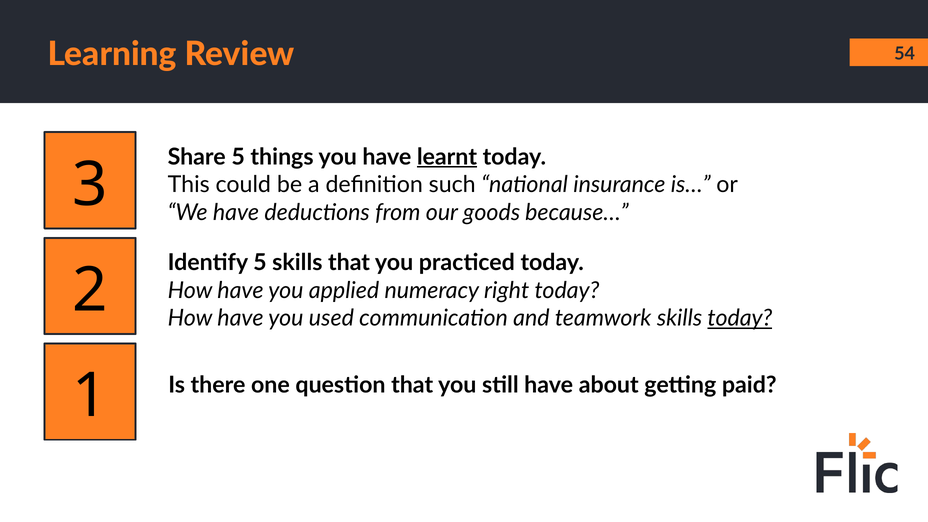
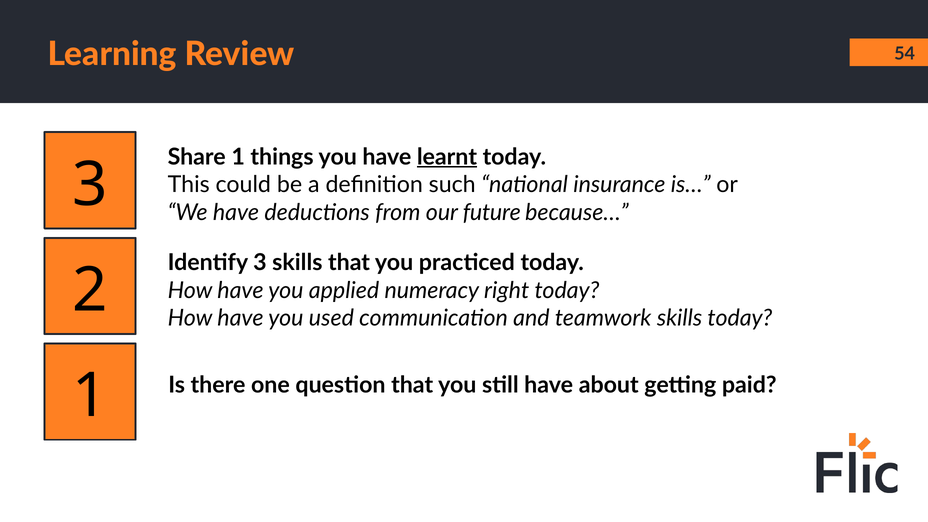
Share 5: 5 -> 1 (238, 157)
goods: goods -> future (492, 213)
Identify 5: 5 -> 3 (260, 263)
today underline: present -> none (740, 318)
